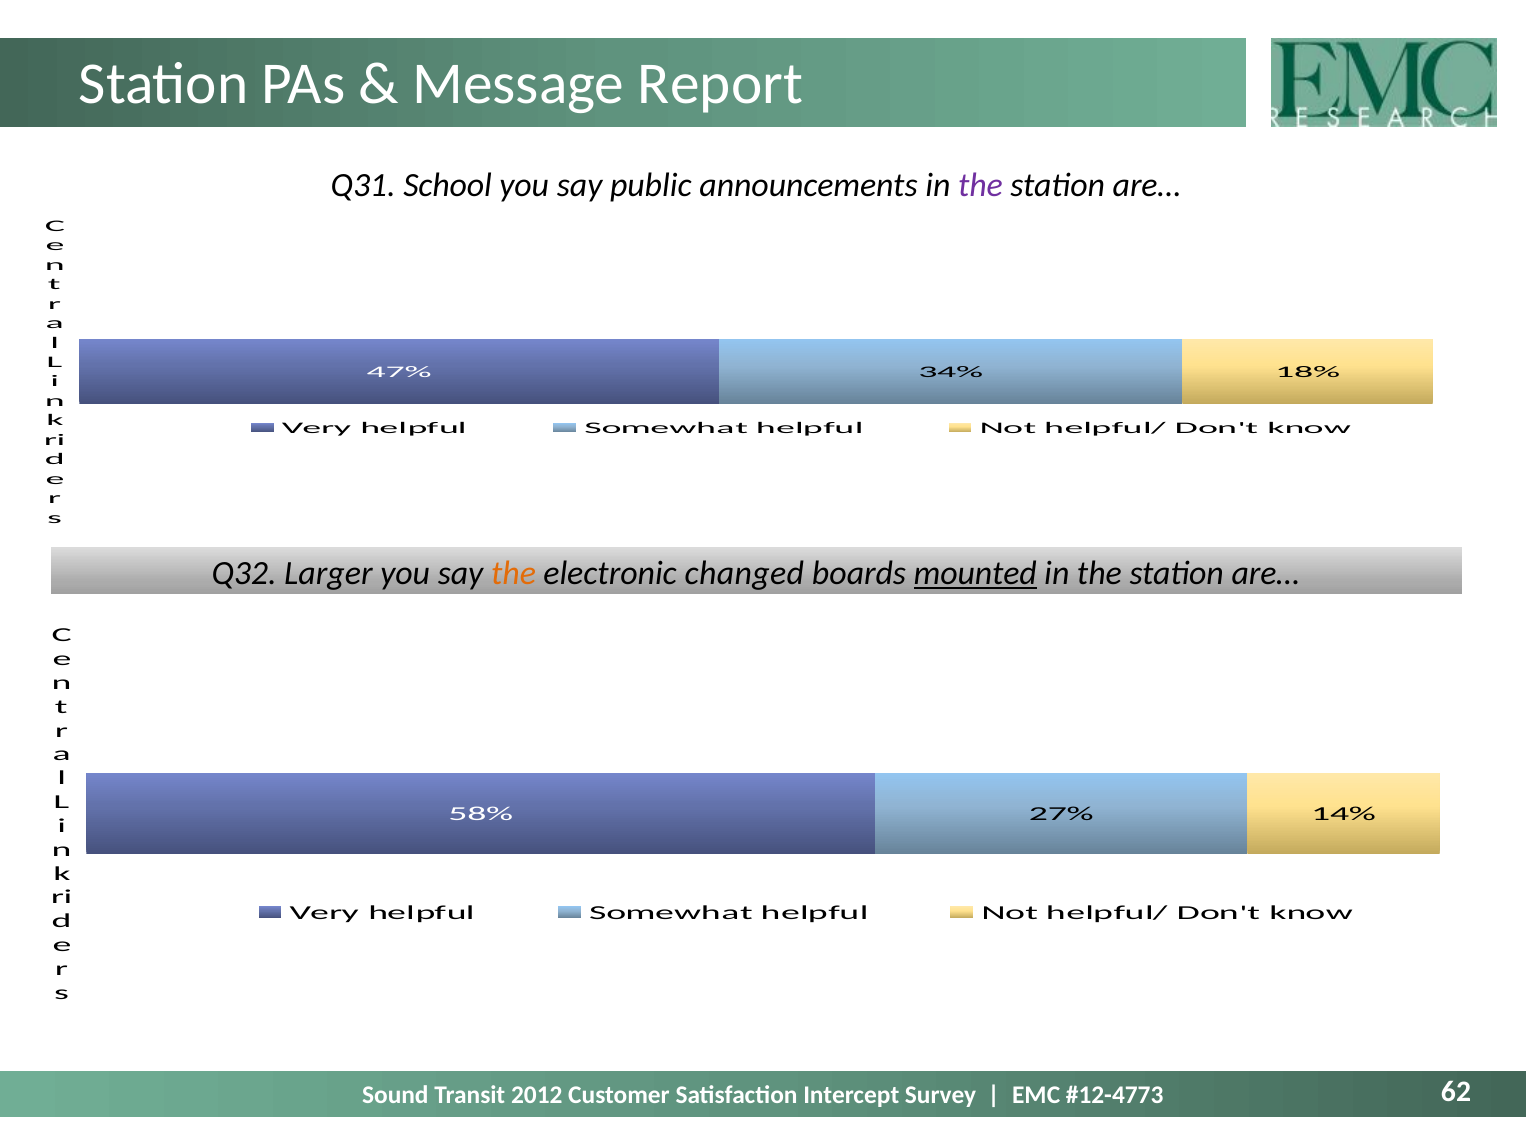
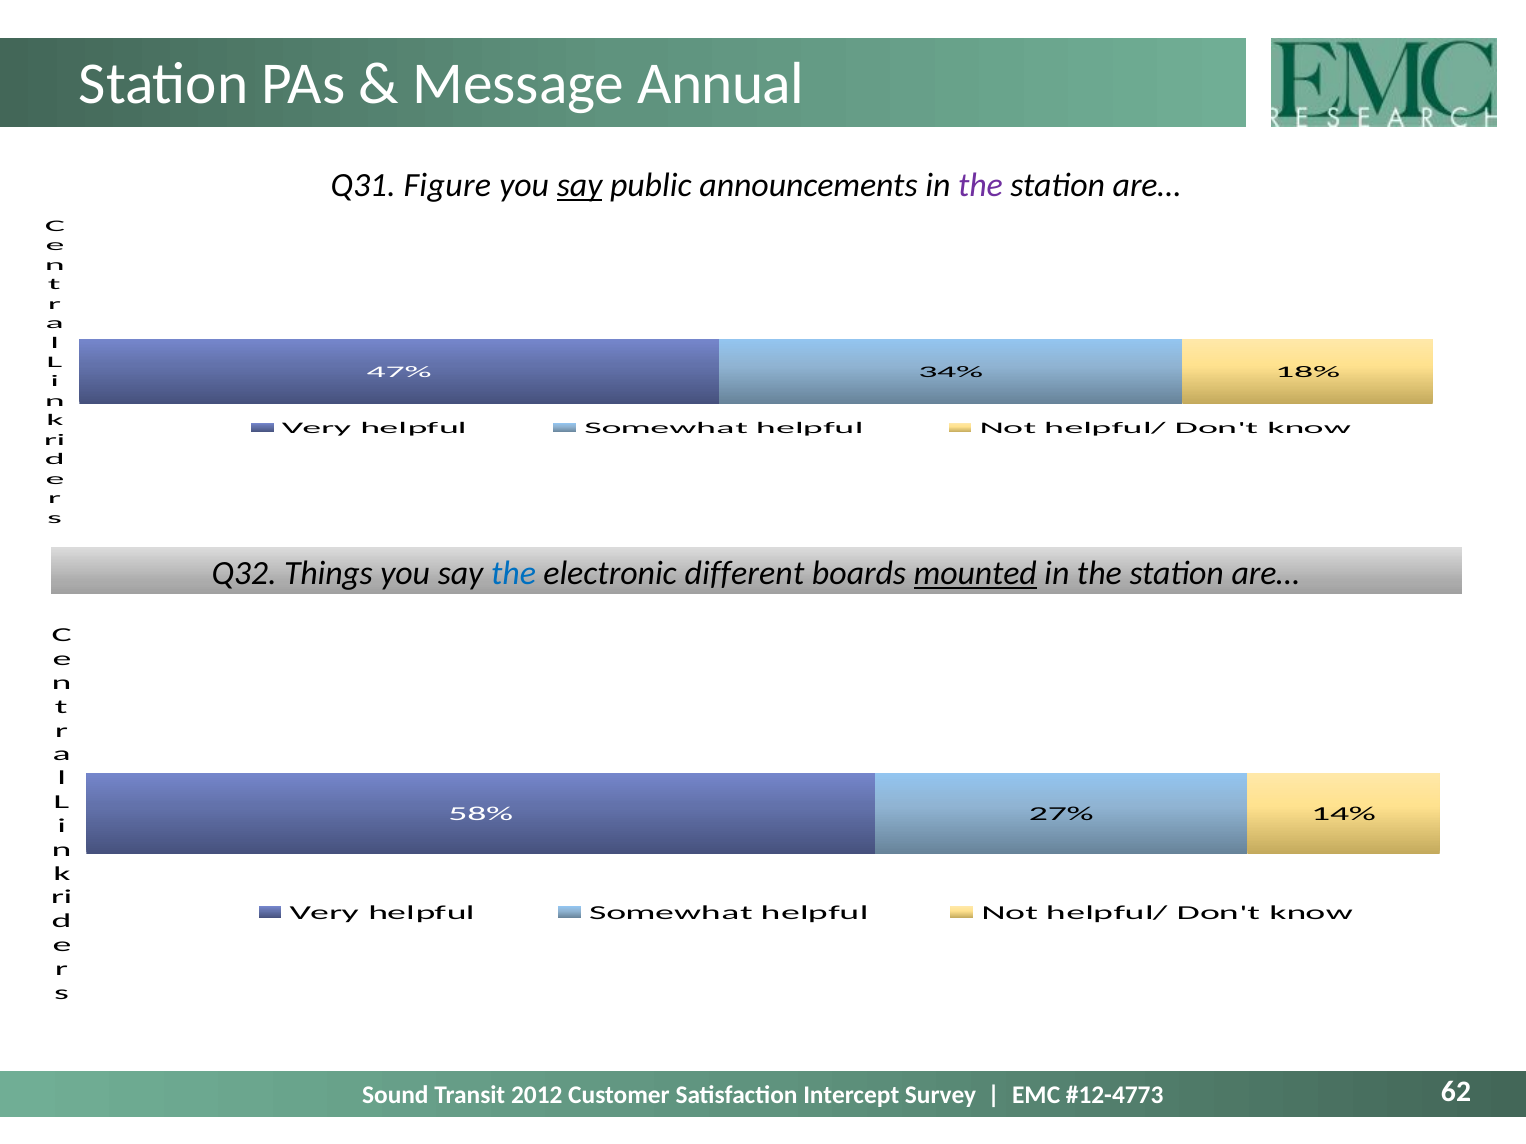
Report: Report -> Annual (721, 84)
School: School -> Figure (447, 185)
say underline: none -> present (580, 185)
Larger: Larger -> Things (329, 573)
the colour: orange -> blue (514, 573)
changed: changed -> different (744, 573)
